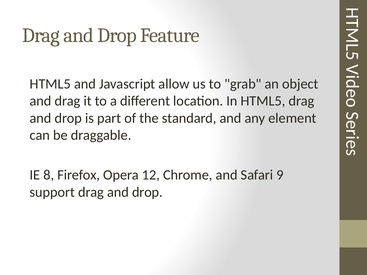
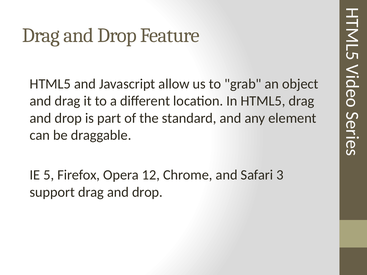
IE 8: 8 -> 5 (49, 175)
9: 9 -> 3 (280, 175)
